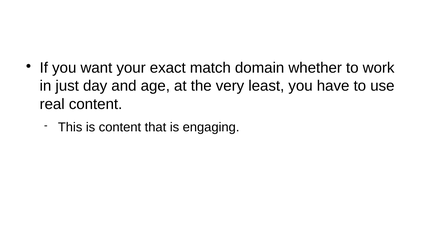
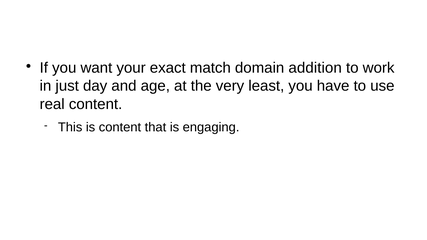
whether: whether -> addition (315, 68)
